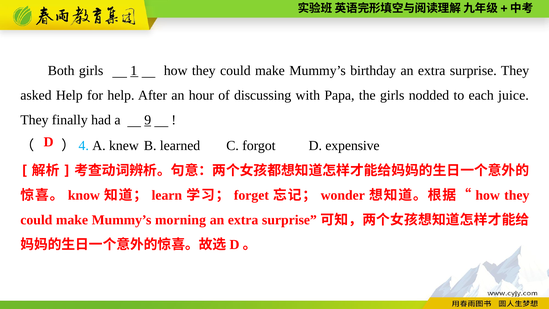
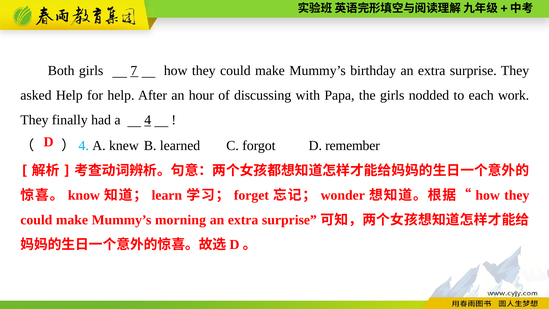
1: 1 -> 7 (134, 71)
juice: juice -> work (514, 95)
9: 9 -> 4 (148, 120)
expensive: expensive -> remember (353, 145)
